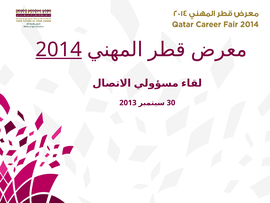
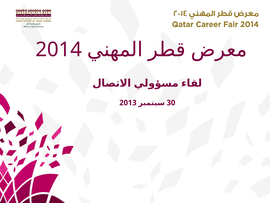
2014 underline: present -> none (59, 49)
